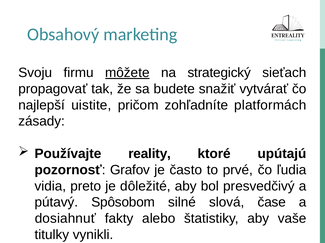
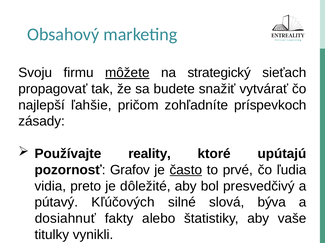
uistite: uistite -> ľahšie (91, 105)
platformách: platformách -> príspevkoch (270, 105)
často underline: none -> present (186, 170)
Spôsobom: Spôsobom -> Kľúčových (123, 203)
čase: čase -> býva (272, 203)
